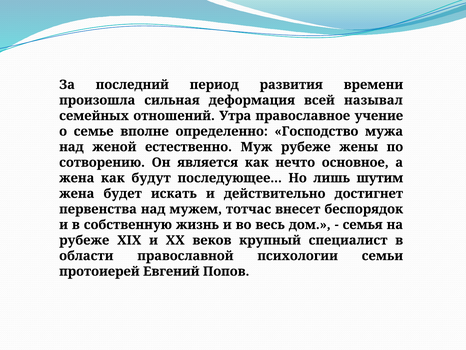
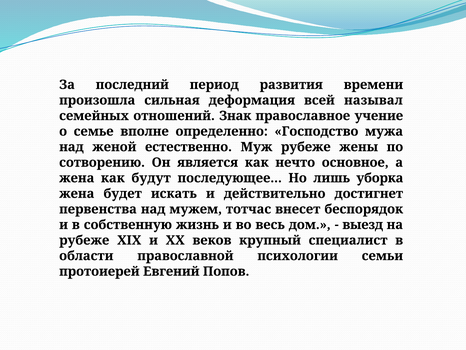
Утра: Утра -> Знак (235, 116)
шутим: шутим -> уборка (380, 178)
семья: семья -> выезд (363, 224)
